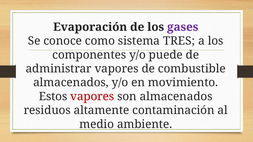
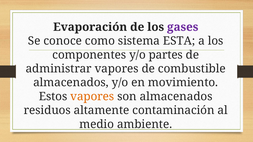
TRES: TRES -> ESTA (179, 41)
puede: puede -> partes (166, 55)
vapores colour: red -> orange (92, 97)
